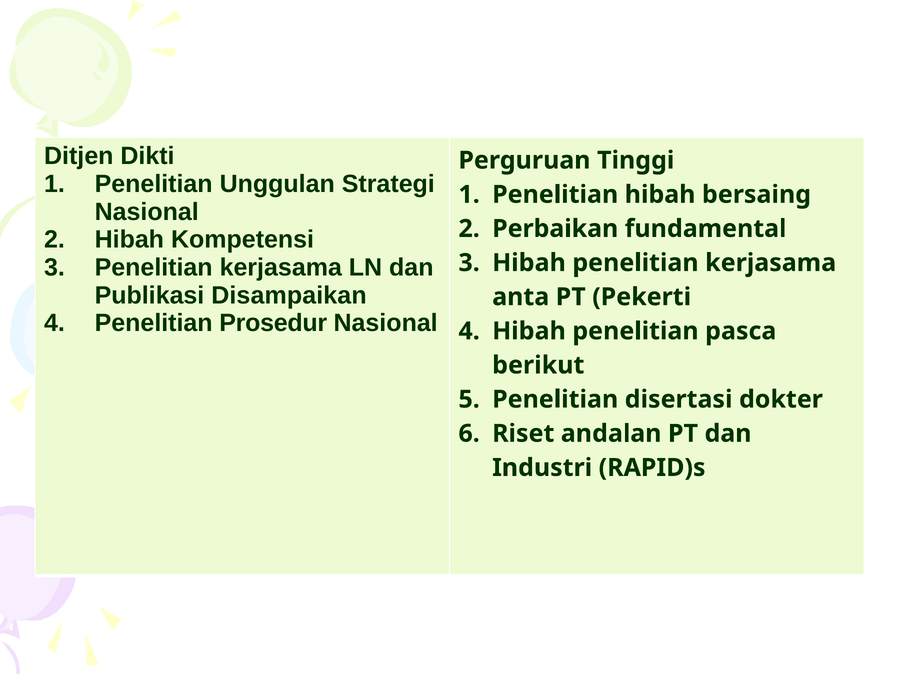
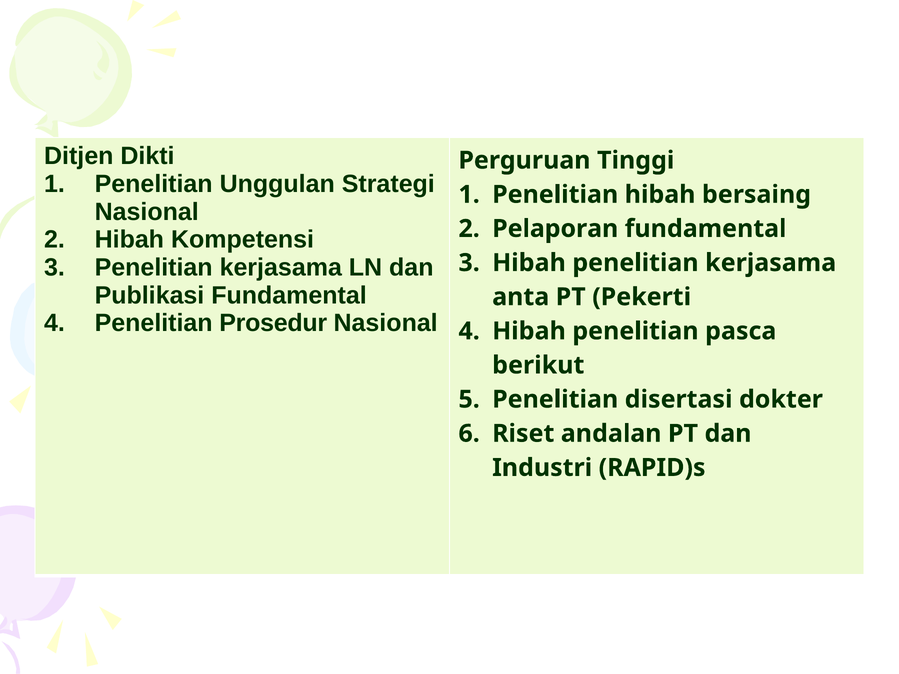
Perbaikan: Perbaikan -> Pelaporan (555, 229)
Publikasi Disampaikan: Disampaikan -> Fundamental (289, 296)
